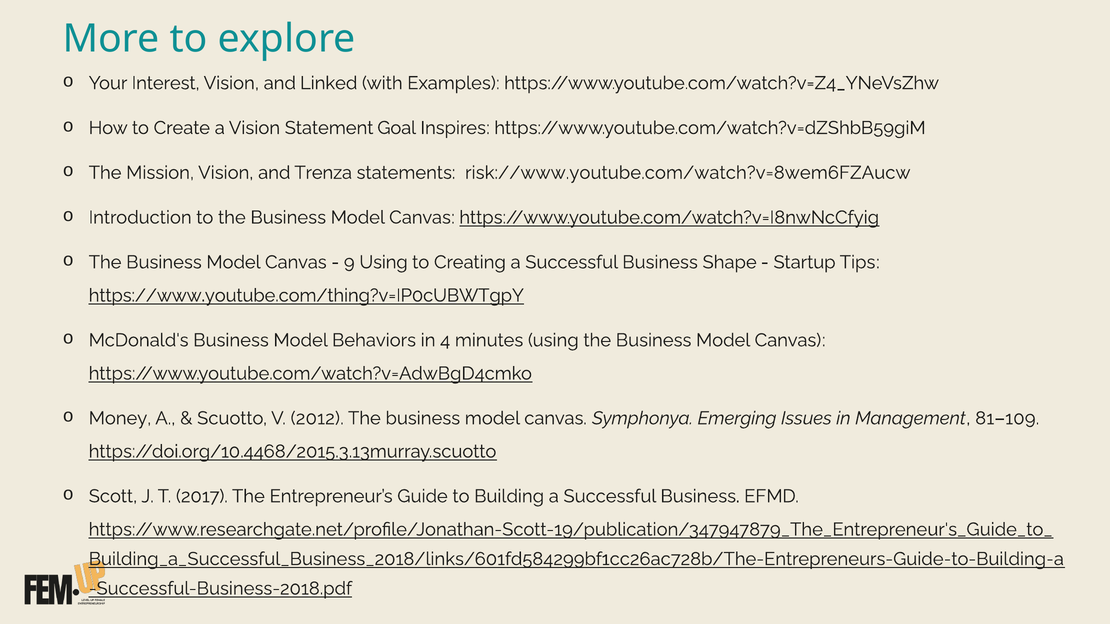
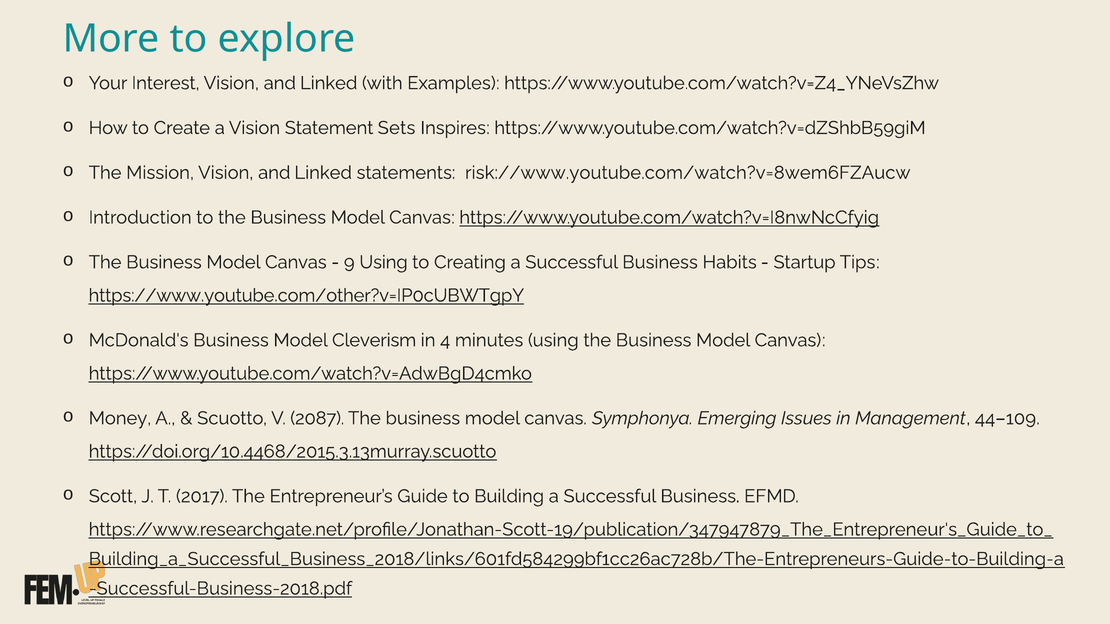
Goal: Goal -> Sets (397, 128)
Mission Vision and Trenza: Trenza -> Linked (323, 173)
Shape: Shape -> Habits (730, 262)
https://www.youtube.com/thing?v=IP0cUBWTgpY: https://www.youtube.com/thing?v=IP0cUBWTgpY -> https://www.youtube.com/other?v=IP0cUBWTgpY (306, 296)
Behaviors: Behaviors -> Cleverism (374, 340)
2012: 2012 -> 2087 (317, 418)
81–109: 81–109 -> 44–109 (1007, 418)
